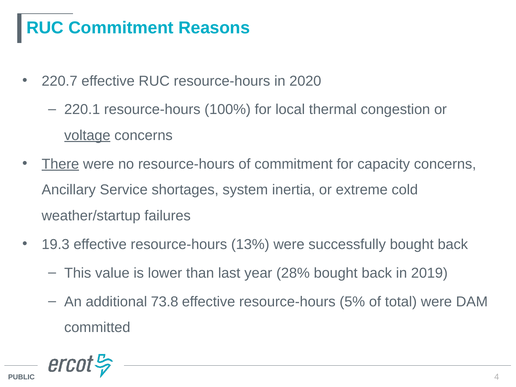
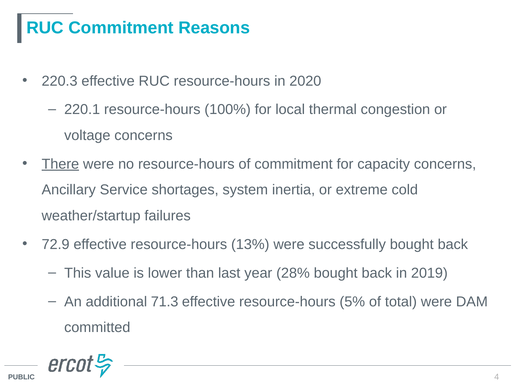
220.7: 220.7 -> 220.3 (60, 81)
voltage underline: present -> none (87, 135)
19.3: 19.3 -> 72.9 (56, 244)
73.8: 73.8 -> 71.3 (165, 302)
